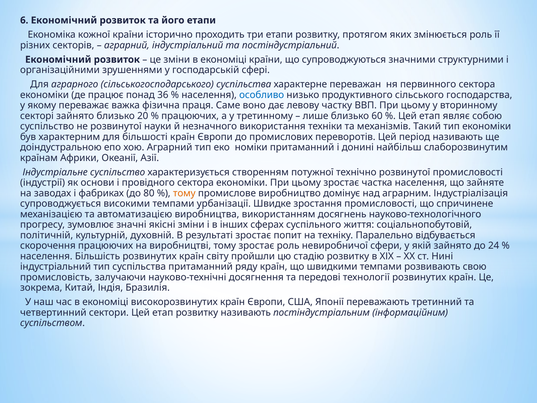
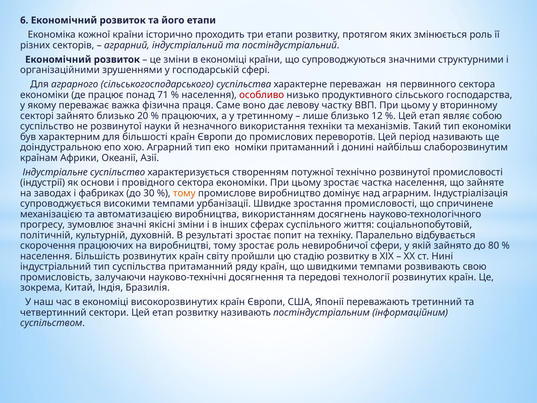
36: 36 -> 71 (163, 95)
особливо colour: blue -> red (262, 95)
60: 60 -> 12 (377, 116)
80: 80 -> 30 (149, 193)
24: 24 -> 80 (494, 246)
